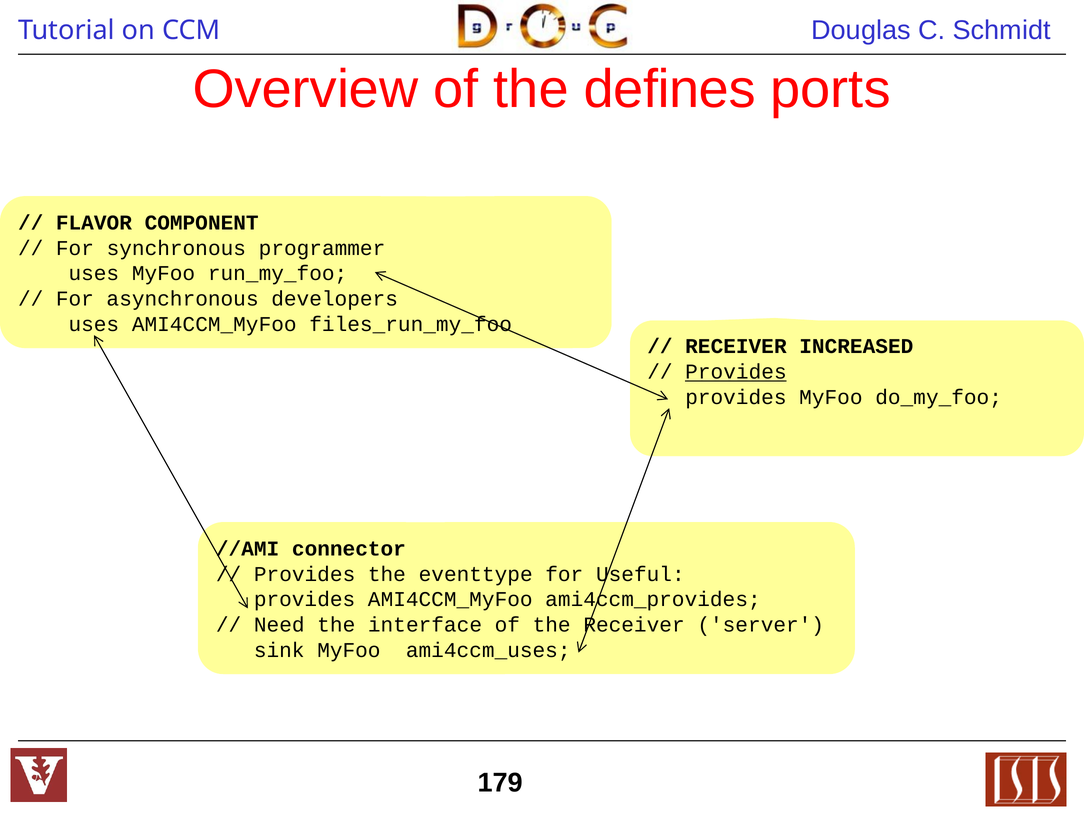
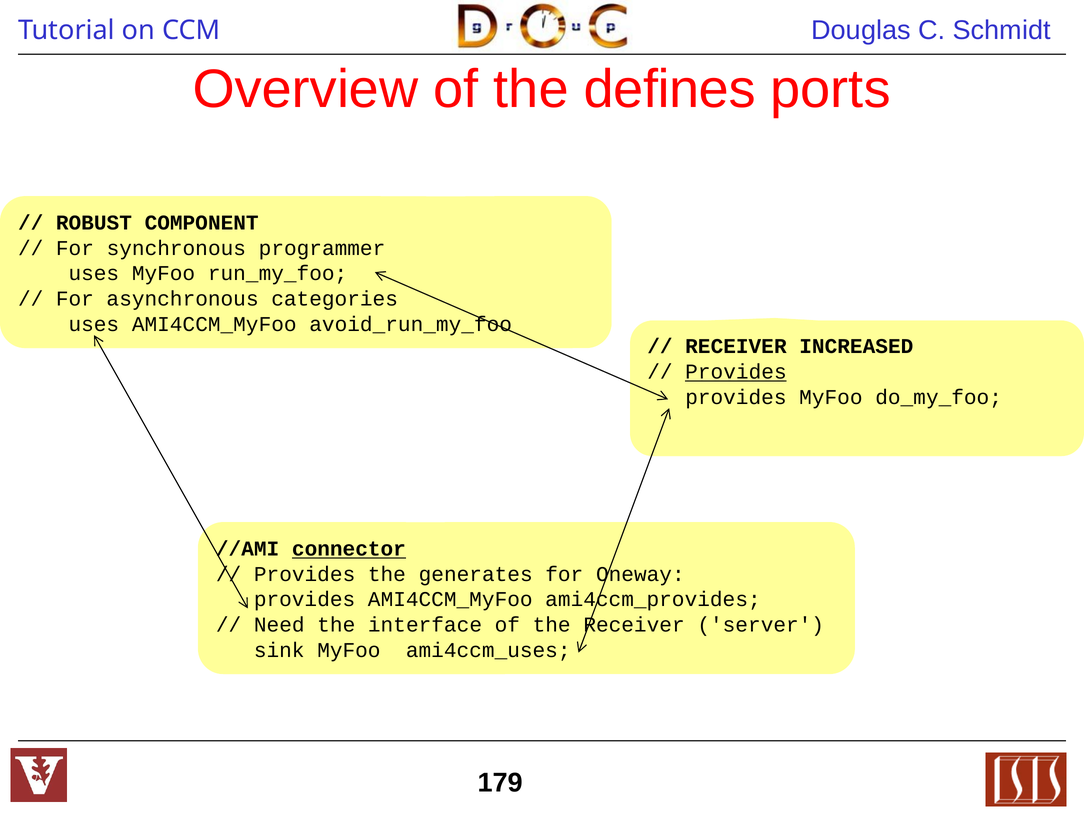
FLAVOR: FLAVOR -> ROBUST (94, 223)
developers: developers -> categories (335, 299)
files_run_my_foo: files_run_my_foo -> avoid_run_my_foo (411, 324)
connector underline: none -> present (349, 549)
eventtype: eventtype -> generates (476, 574)
Useful: Useful -> Oneway (640, 574)
